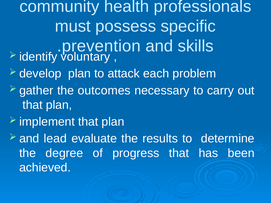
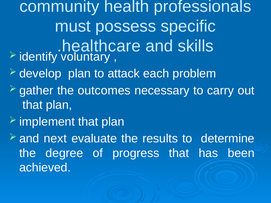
prevention: prevention -> healthcare (101, 46)
lead: lead -> next (55, 139)
